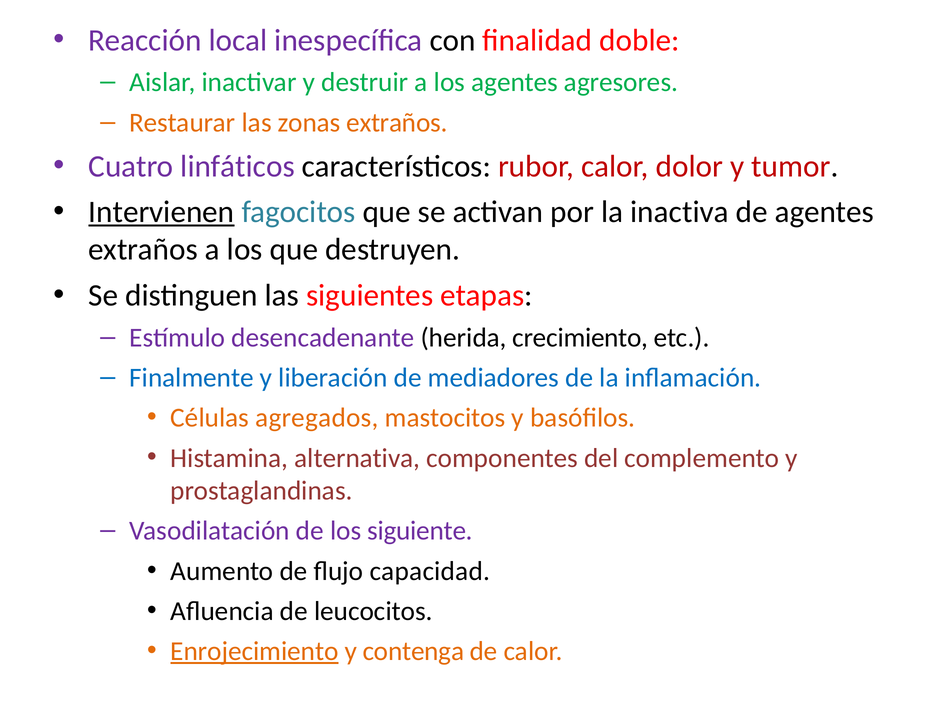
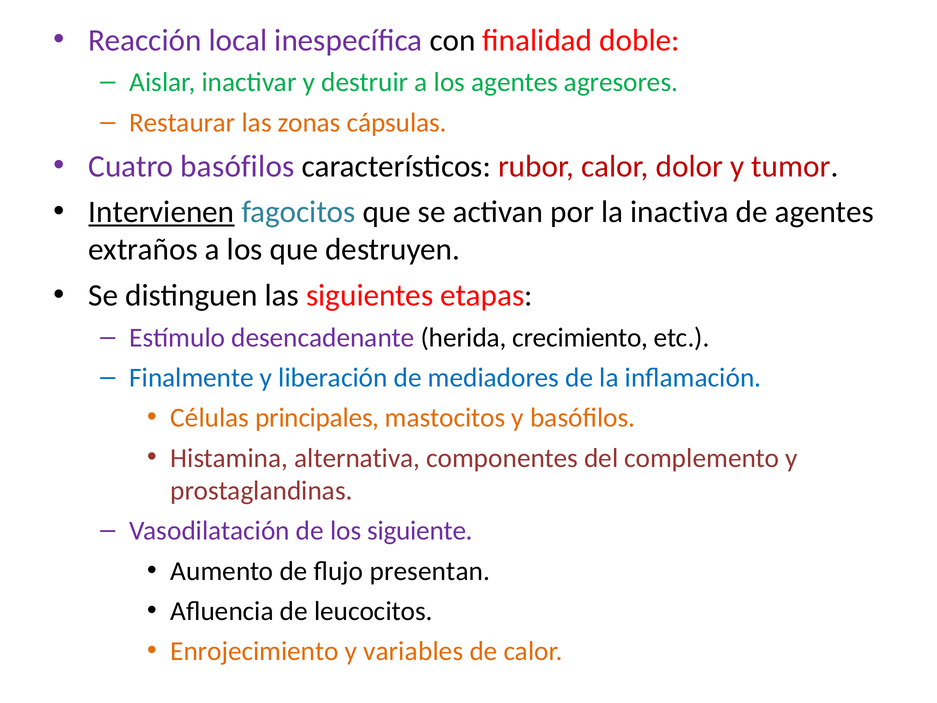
zonas extraños: extraños -> cápsulas (397, 123)
Cuatro linfáticos: linfáticos -> basófilos (237, 166)
agregados: agregados -> principales (317, 418)
capacidad: capacidad -> presentan (430, 571)
Enrojecimiento underline: present -> none (255, 651)
contenga: contenga -> variables (413, 651)
